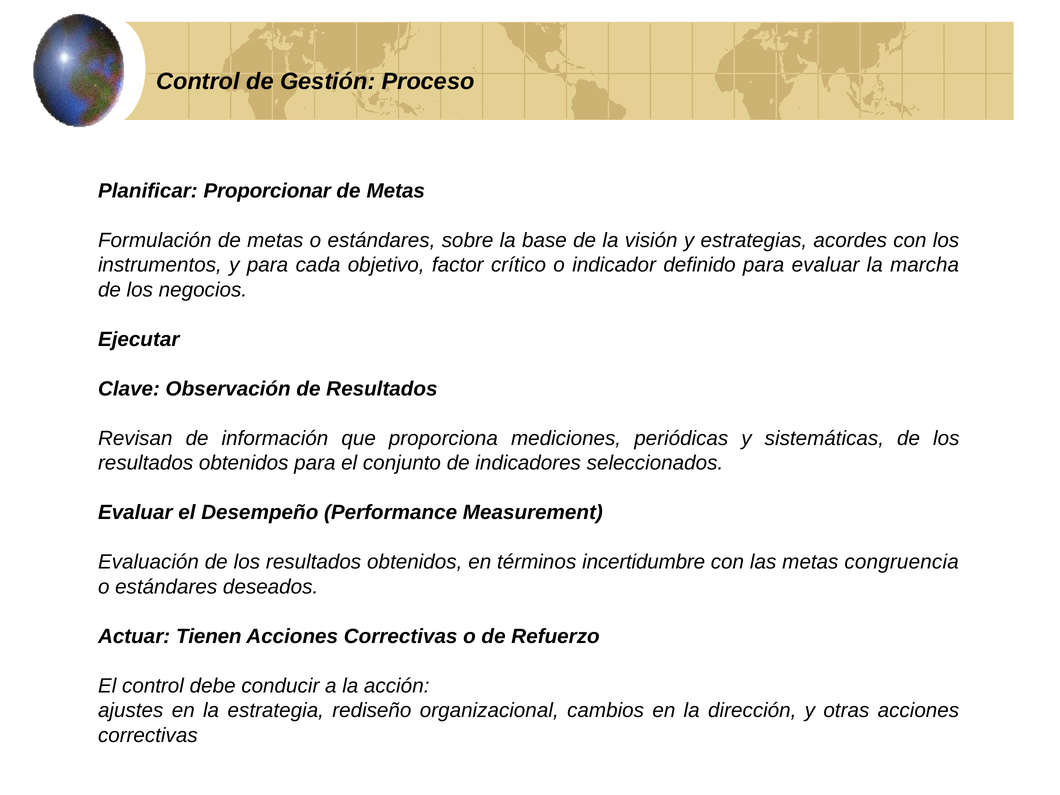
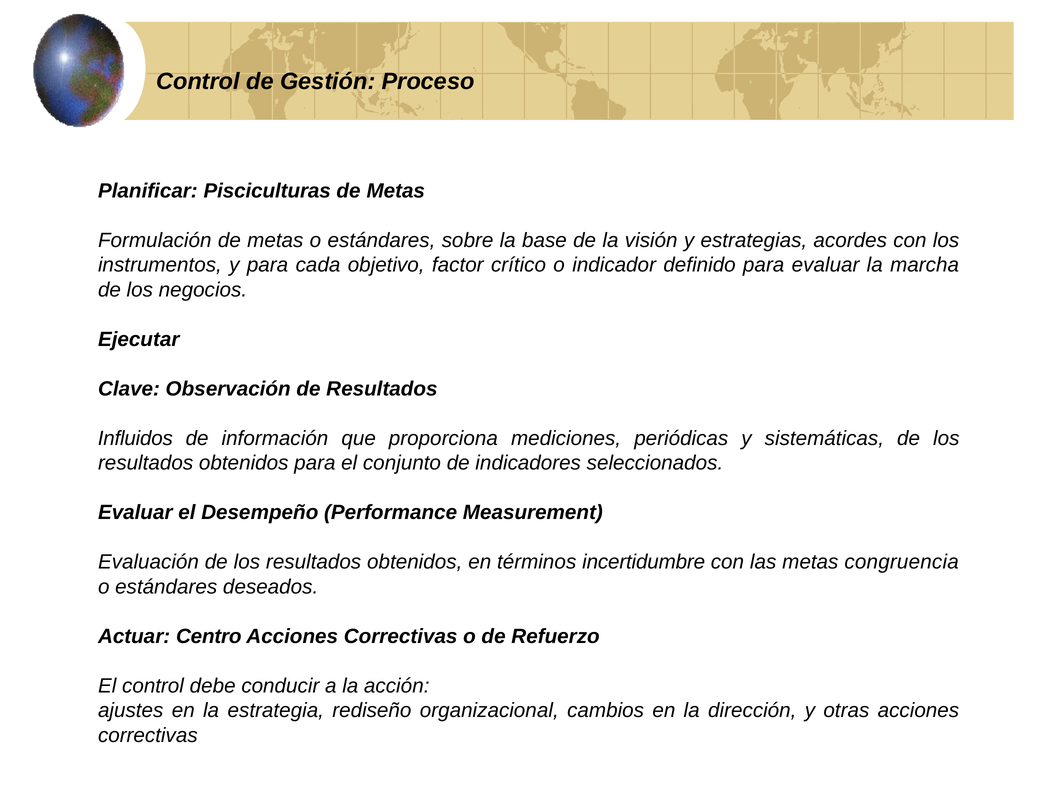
Proporcionar: Proporcionar -> Pisciculturas (267, 191)
Revisan: Revisan -> Influidos (135, 438)
Tienen: Tienen -> Centro (209, 636)
